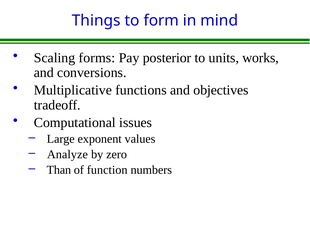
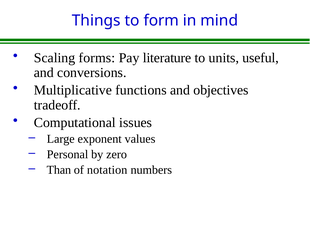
posterior: posterior -> literature (167, 58)
works: works -> useful (261, 58)
Analyze: Analyze -> Personal (68, 155)
function: function -> notation (107, 170)
